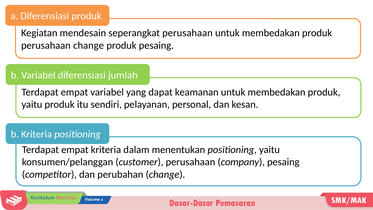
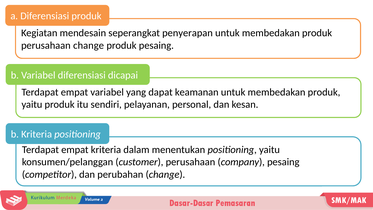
seperangkat perusahaan: perusahaan -> penyerapan (187, 33)
jumlah: jumlah -> dicapai (123, 75)
